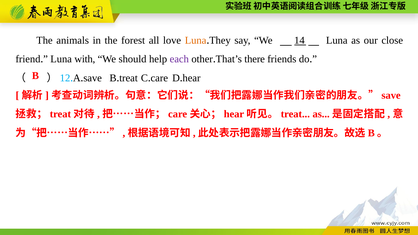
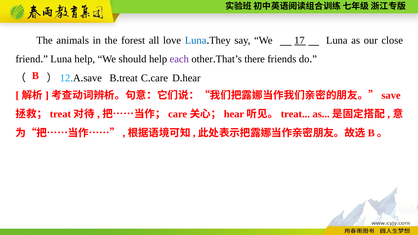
Luna colour: orange -> blue (196, 40)
14: 14 -> 17 (299, 40)
Luna with: with -> help (85, 59)
